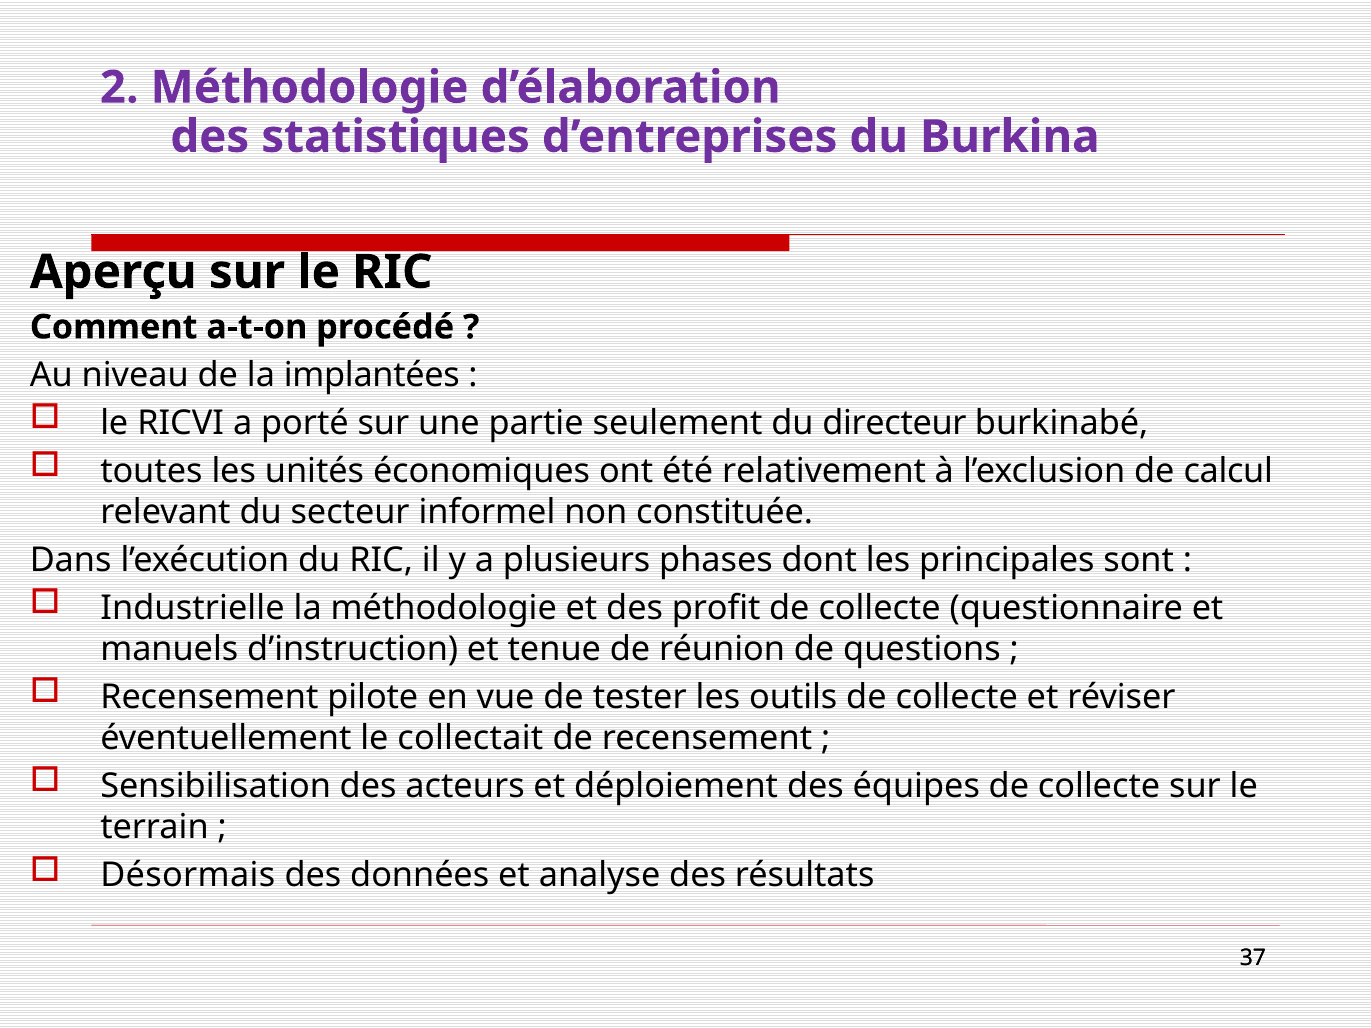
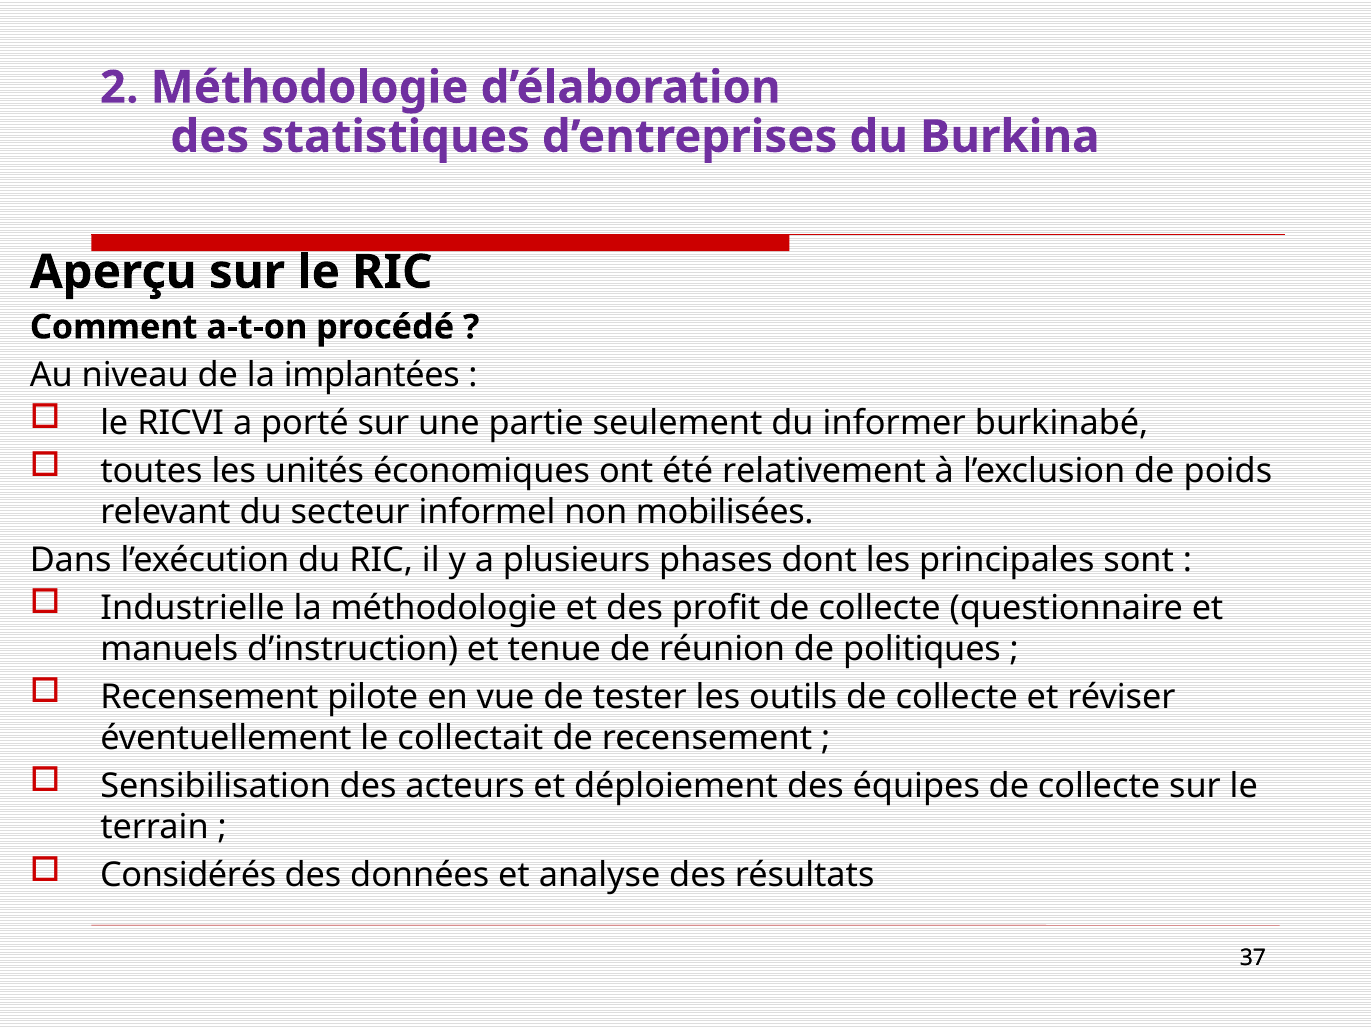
directeur: directeur -> informer (894, 423)
calcul: calcul -> poids (1228, 471)
constituée: constituée -> mobilisées (725, 512)
questions: questions -> politiques (922, 649)
Désormais: Désormais -> Considérés (188, 876)
